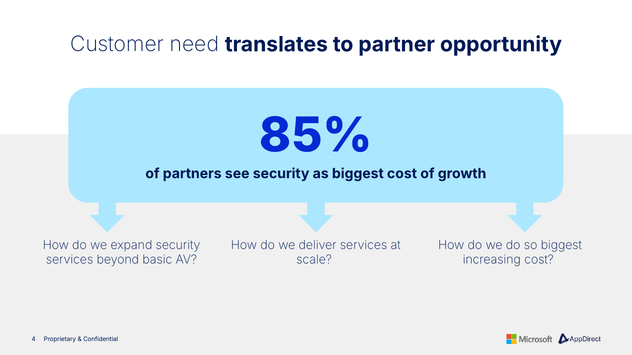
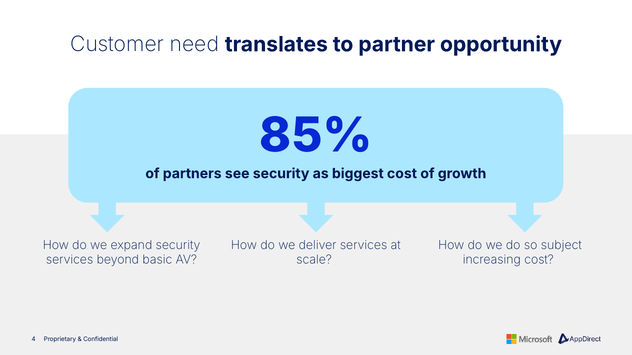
so biggest: biggest -> subject (561, 245)
